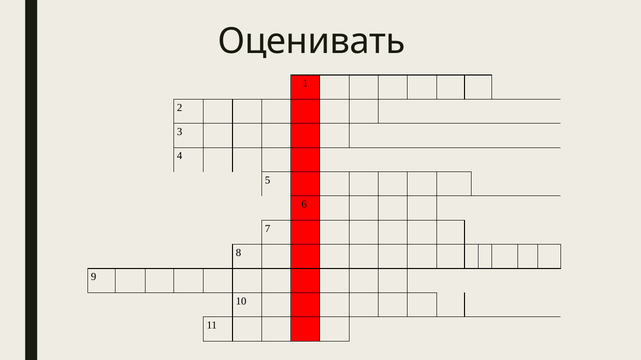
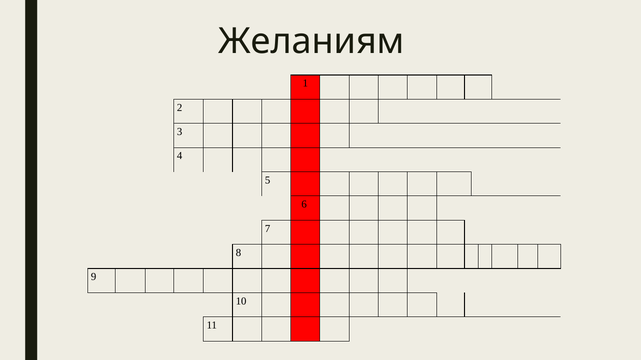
Оценивать: Оценивать -> Желаниям (311, 42)
